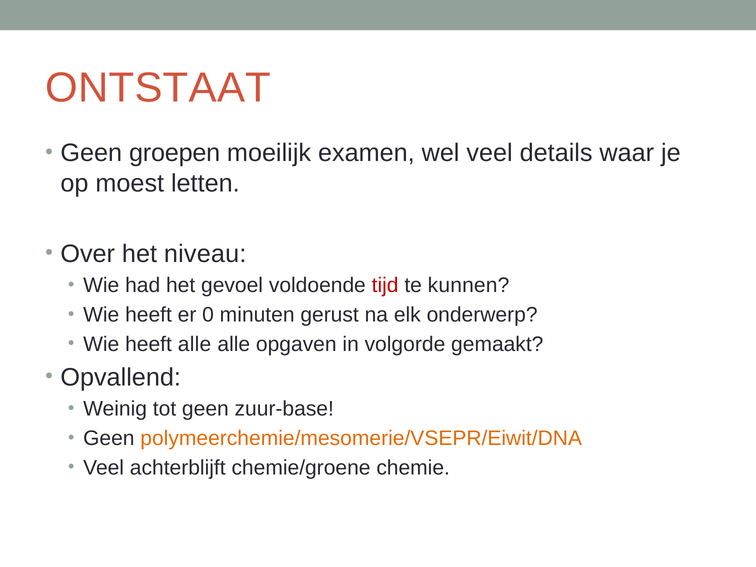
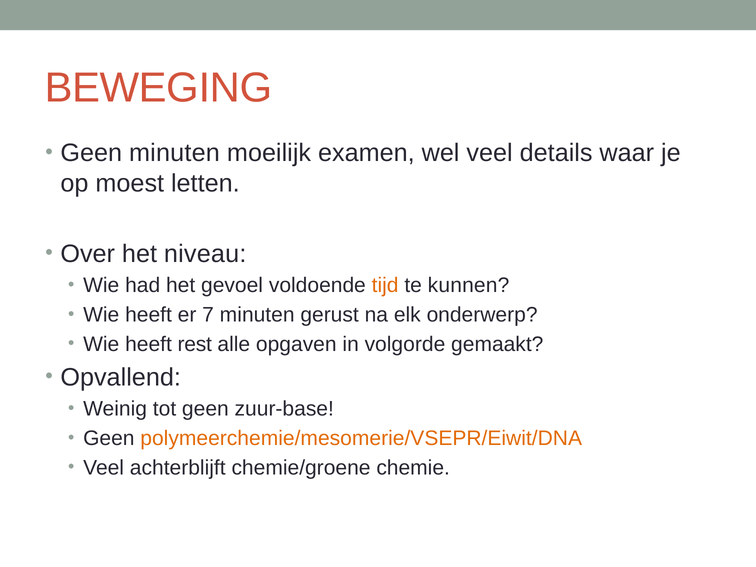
ONTSTAAT: ONTSTAAT -> BEWEGING (158, 88)
Geen groepen: groepen -> minuten (174, 153)
tijd colour: red -> orange (385, 285)
0: 0 -> 7 (208, 315)
heeft alle: alle -> rest (195, 344)
